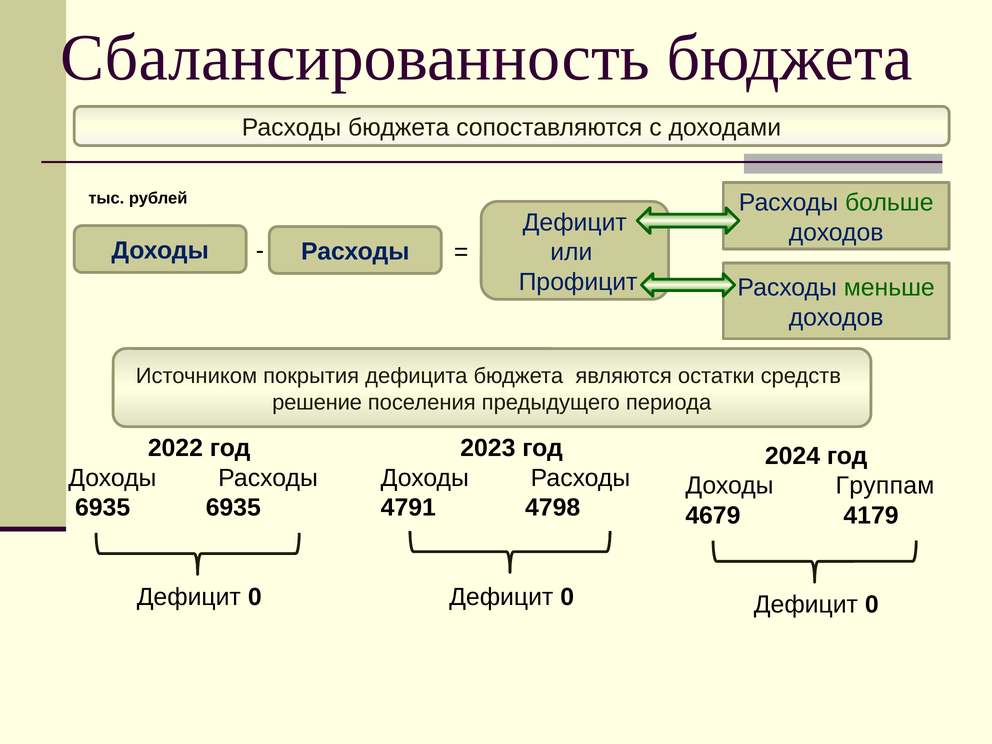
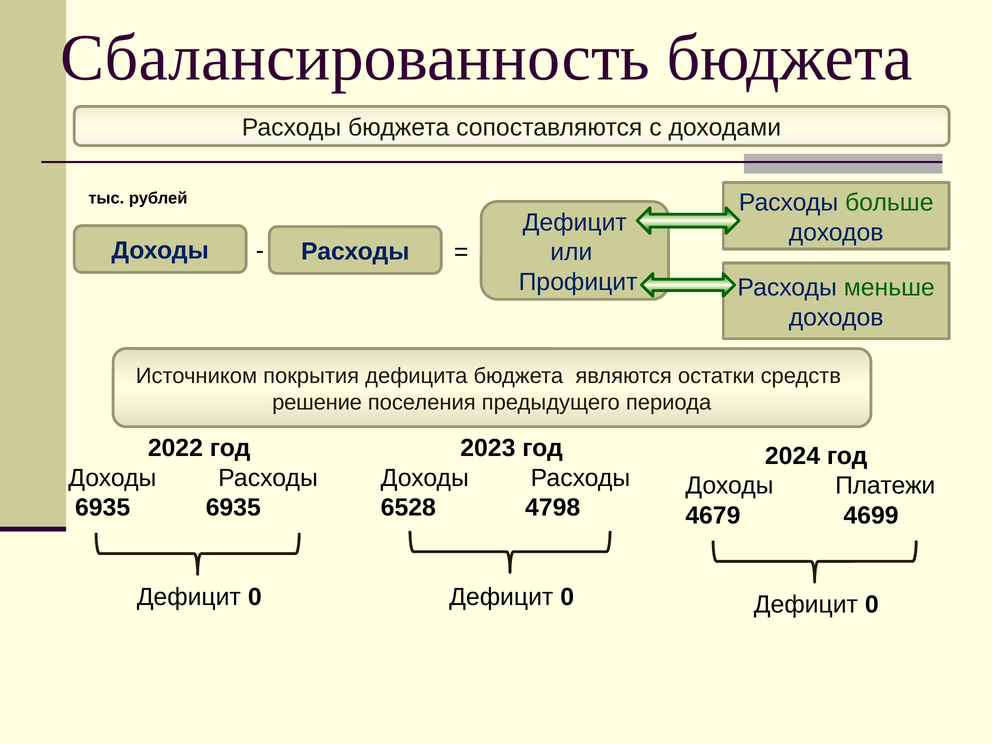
Группам: Группам -> Платежи (885, 486)
4791: 4791 -> 6528 (408, 508)
4179: 4179 -> 4699 (871, 516)
